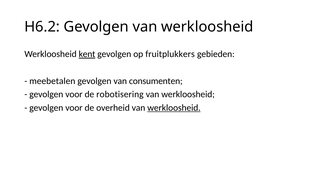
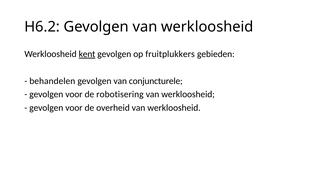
meebetalen: meebetalen -> behandelen (52, 81)
consumenten: consumenten -> conjuncturele (156, 81)
werkloosheid underline: present -> none (174, 108)
